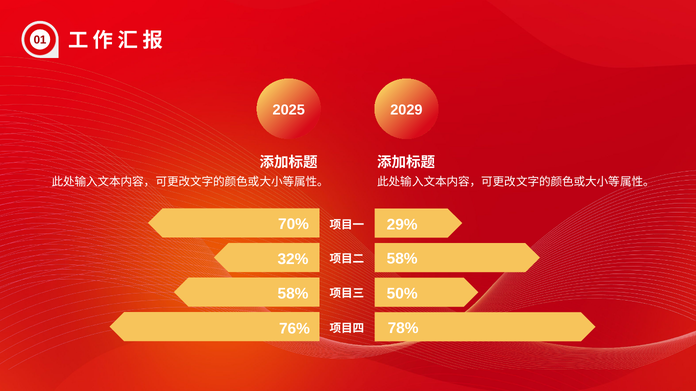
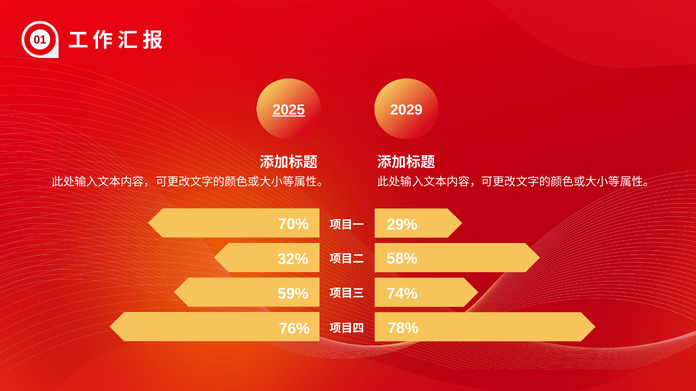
2025 underline: none -> present (289, 110)
58%: 58% -> 59% (293, 294)
50%: 50% -> 74% (402, 294)
